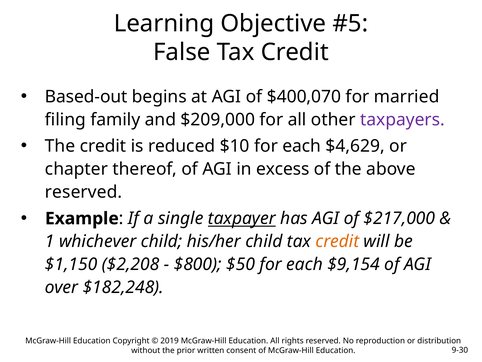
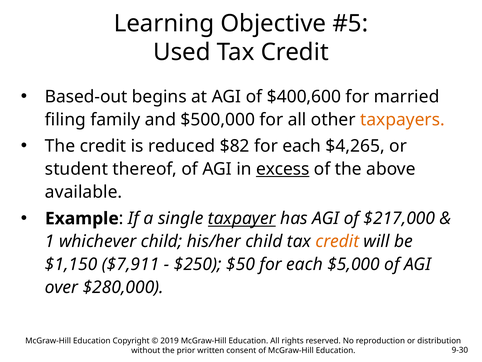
False: False -> Used (182, 52)
$400,070: $400,070 -> $400,600 (304, 96)
$209,000: $209,000 -> $500,000 (218, 119)
taxpayers colour: purple -> orange (402, 119)
$10: $10 -> $82 (235, 146)
$4,629: $4,629 -> $4,265 (355, 146)
chapter: chapter -> student (76, 169)
excess underline: none -> present (283, 169)
reserved: reserved -> available (84, 192)
$2,208: $2,208 -> $7,911 (131, 264)
$800: $800 -> $250 (198, 264)
$9,154: $9,154 -> $5,000 (354, 264)
$182,248: $182,248 -> $280,000 (123, 287)
